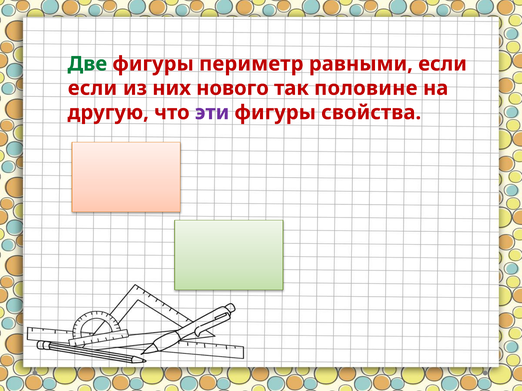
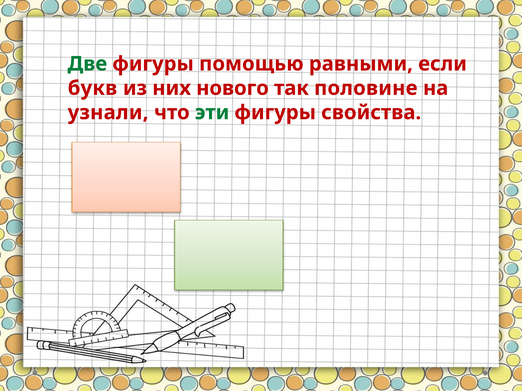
периметр: периметр -> помощью (251, 64)
если: если -> букв (92, 88)
другую: другую -> узнали (108, 113)
эти colour: purple -> green (212, 113)
